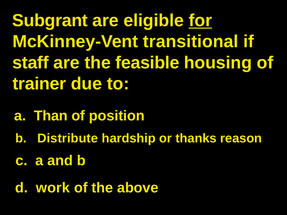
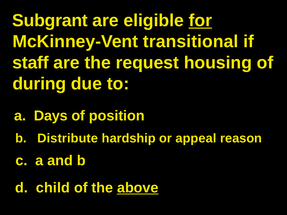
feasible: feasible -> request (147, 63)
trainer: trainer -> during (39, 84)
Than: Than -> Days (51, 116)
thanks: thanks -> appeal (196, 138)
work: work -> child (53, 188)
above underline: none -> present (138, 188)
